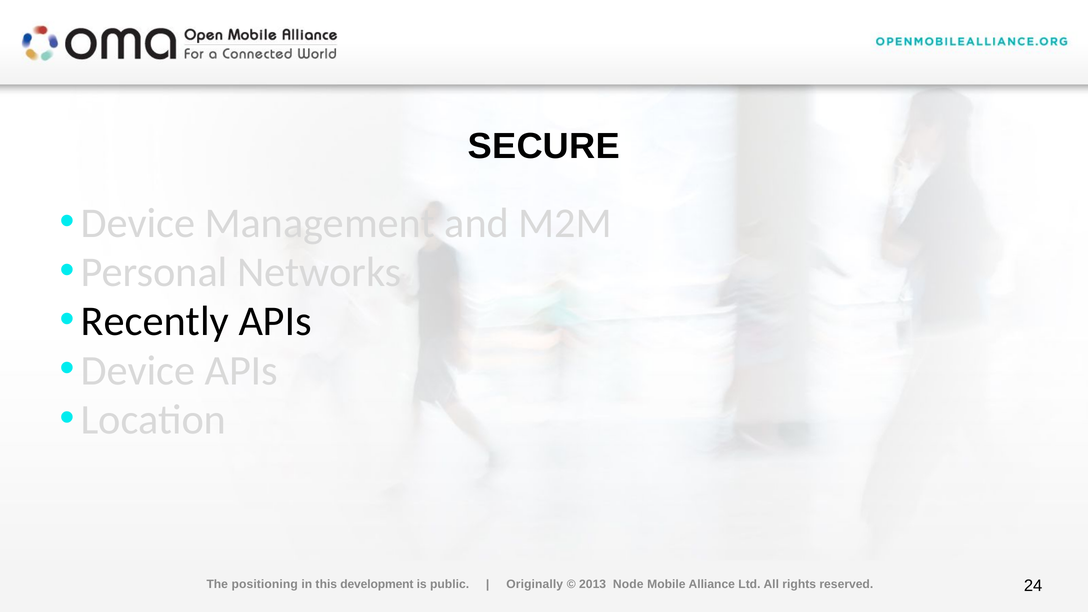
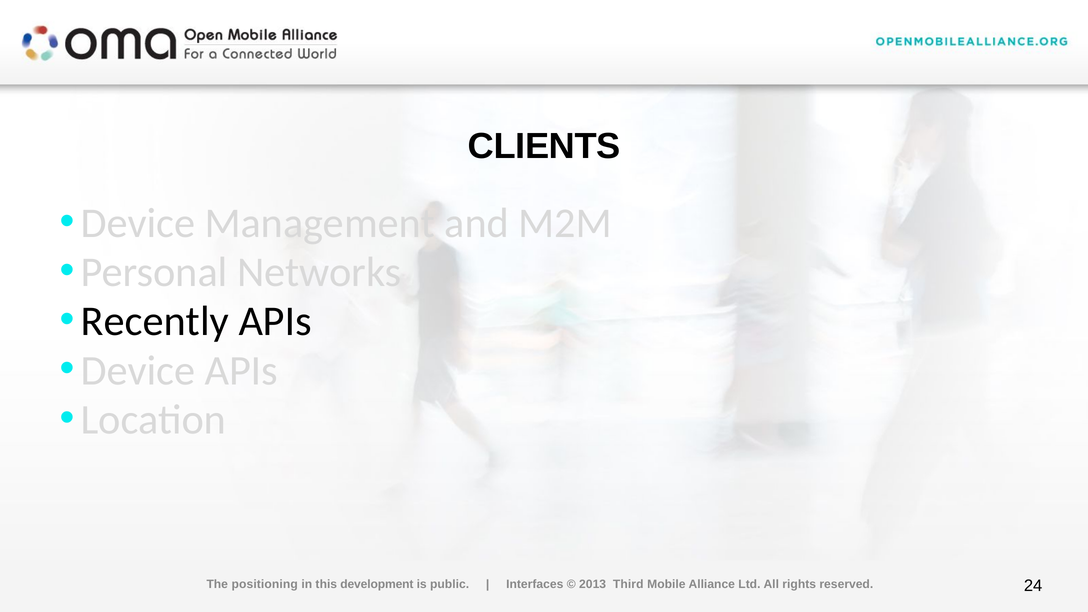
SECURE: SECURE -> CLIENTS (544, 147)
Originally: Originally -> Interfaces (535, 584)
Node: Node -> Third (628, 584)
